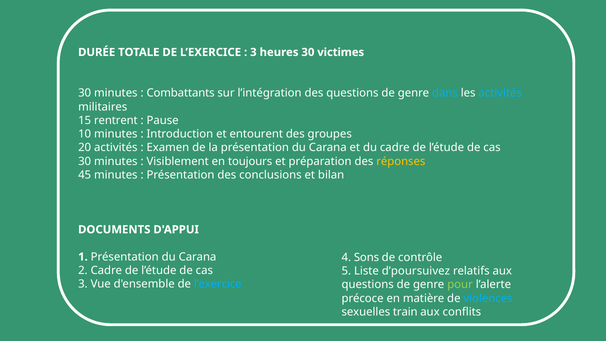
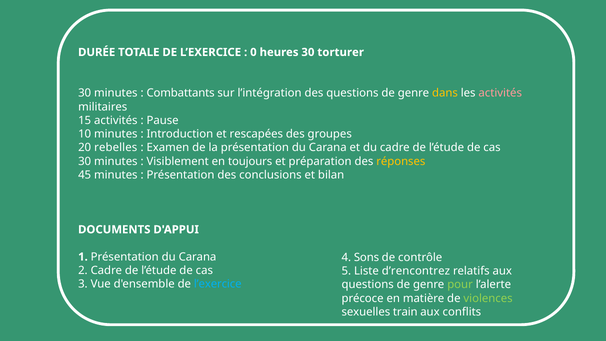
3: 3 -> 0 (253, 52)
victimes: victimes -> torturer (341, 52)
dans colour: light blue -> yellow (445, 93)
activités colour: light blue -> pink (500, 93)
15 rentrent: rentrent -> activités (116, 120)
entourent: entourent -> rescapées (256, 134)
20 activités: activités -> rebelles (116, 148)
d’poursuivez: d’poursuivez -> d’rencontrez (416, 271)
violences colour: light blue -> light green (488, 298)
